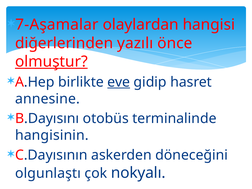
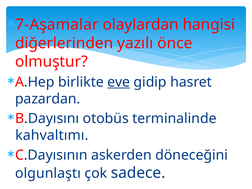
olmuştur underline: present -> none (51, 62)
annesine: annesine -> pazardan (48, 99)
hangisinin: hangisinin -> kahvaltımı (52, 135)
nokyalı: nokyalı -> sadece (138, 173)
